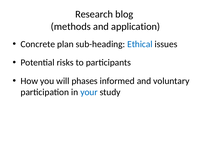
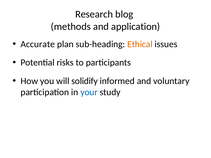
Concrete: Concrete -> Accurate (38, 44)
Ethical colour: blue -> orange (140, 44)
phases: phases -> solidify (85, 81)
